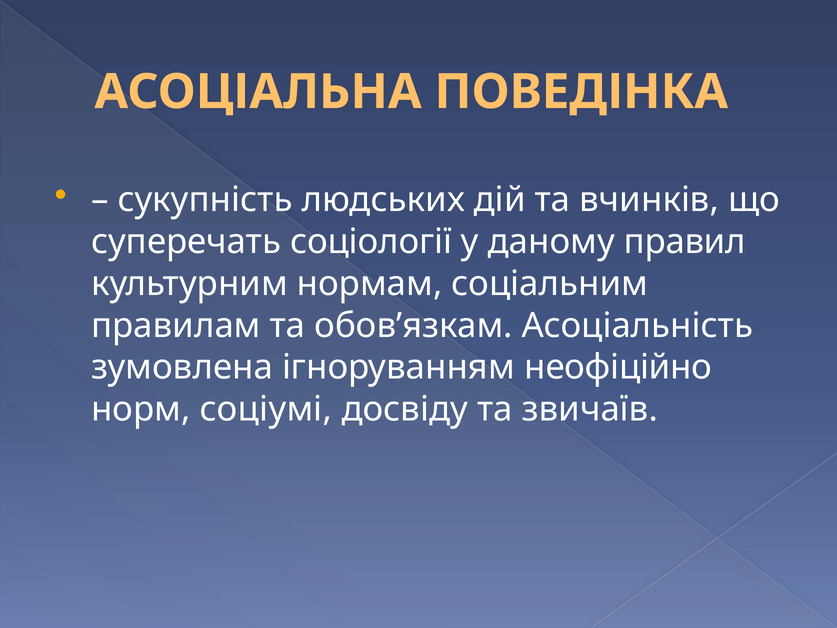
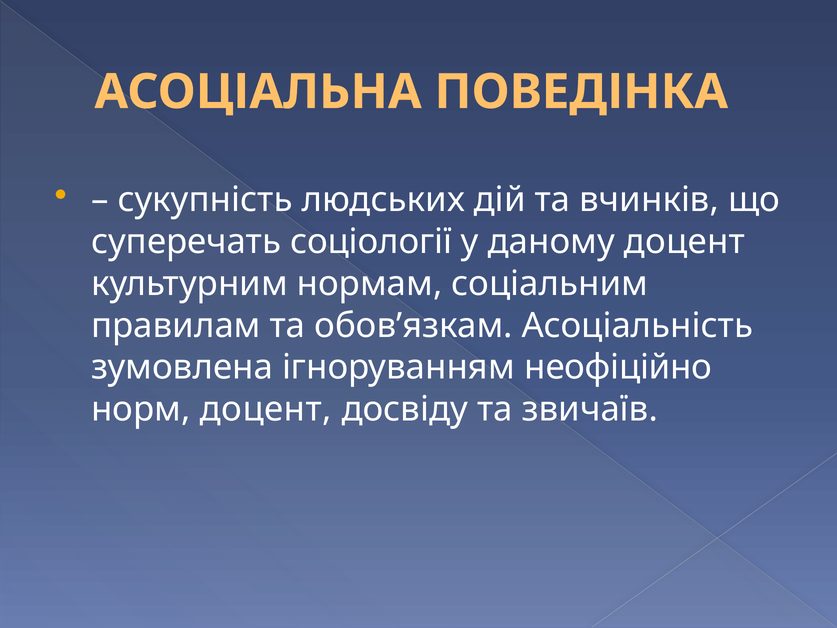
даному правил: правил -> доцент (684, 242)
норм соціумі: соціумі -> доцент (266, 409)
